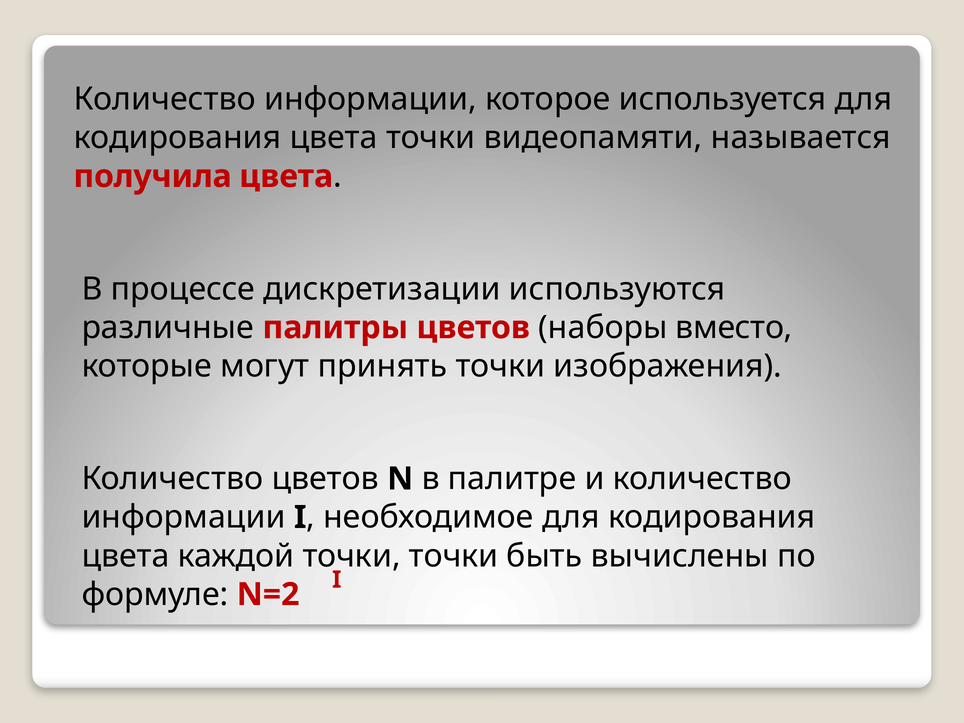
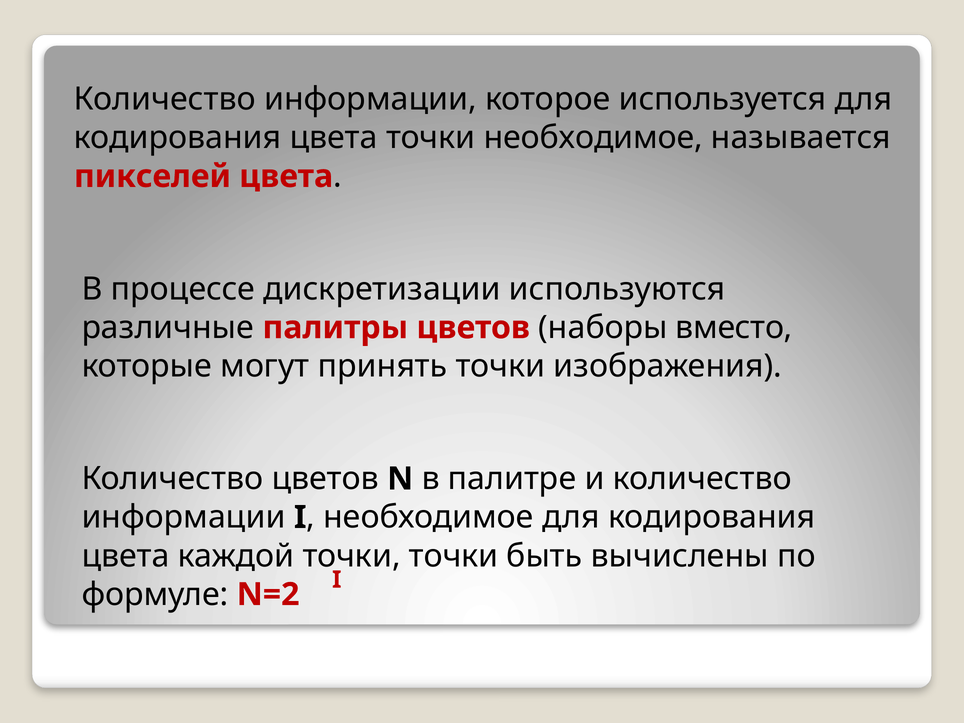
точки видеопамяти: видеопамяти -> необходимое (593, 138)
получила: получила -> пикселей (152, 176)
